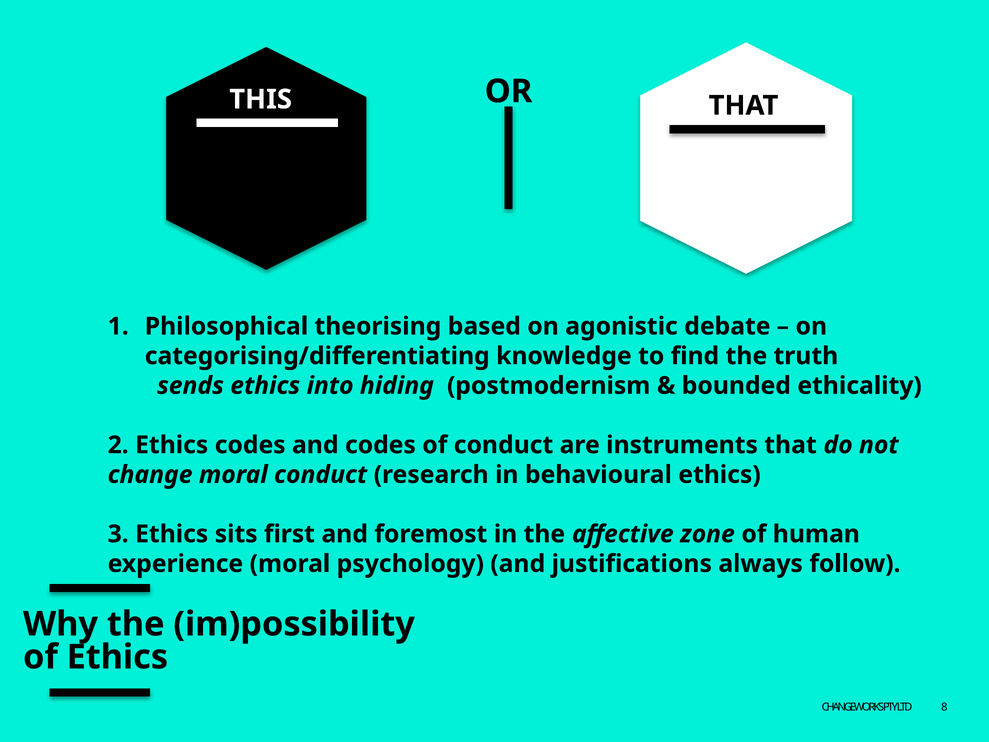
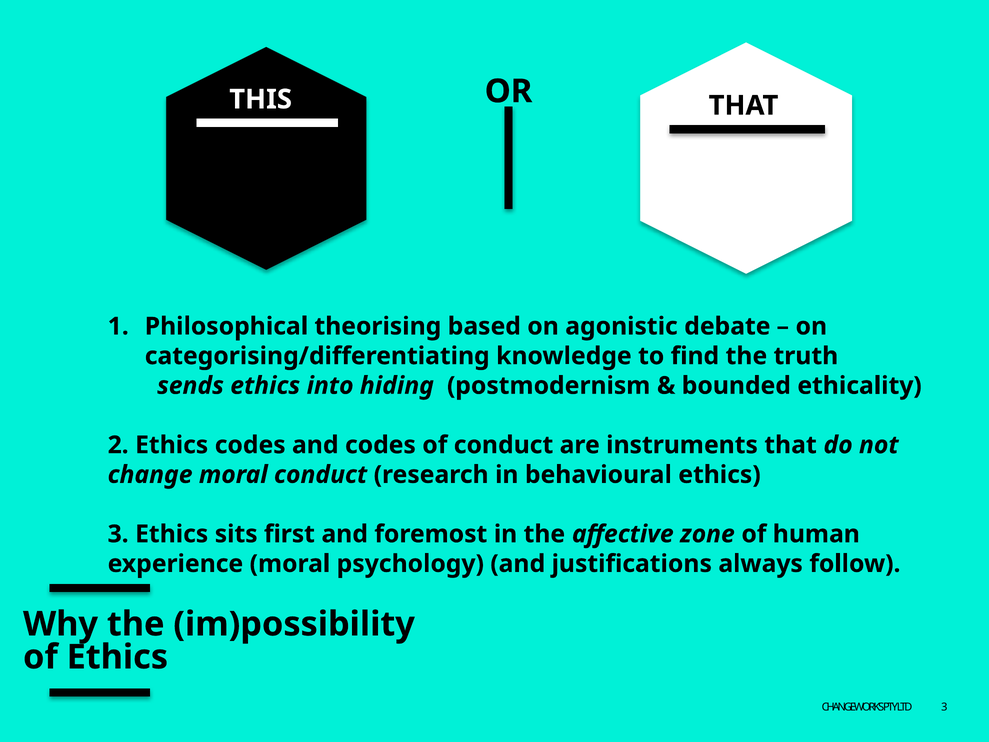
LTD 8: 8 -> 3 (944, 707)
